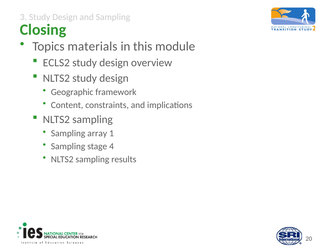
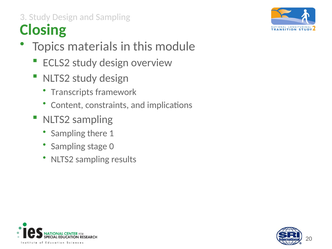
Geographic: Geographic -> Transcripts (72, 92)
array: array -> there (97, 133)
4: 4 -> 0 (112, 146)
